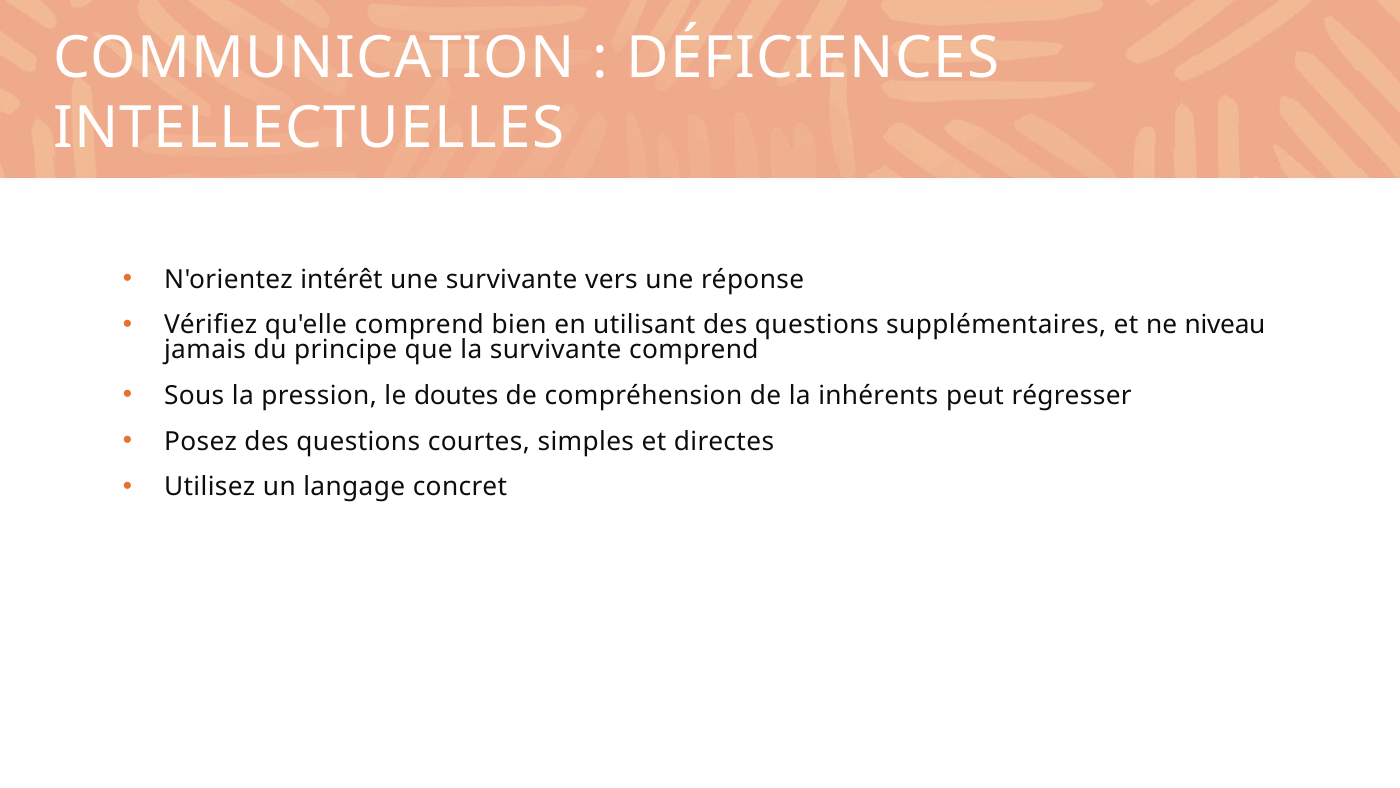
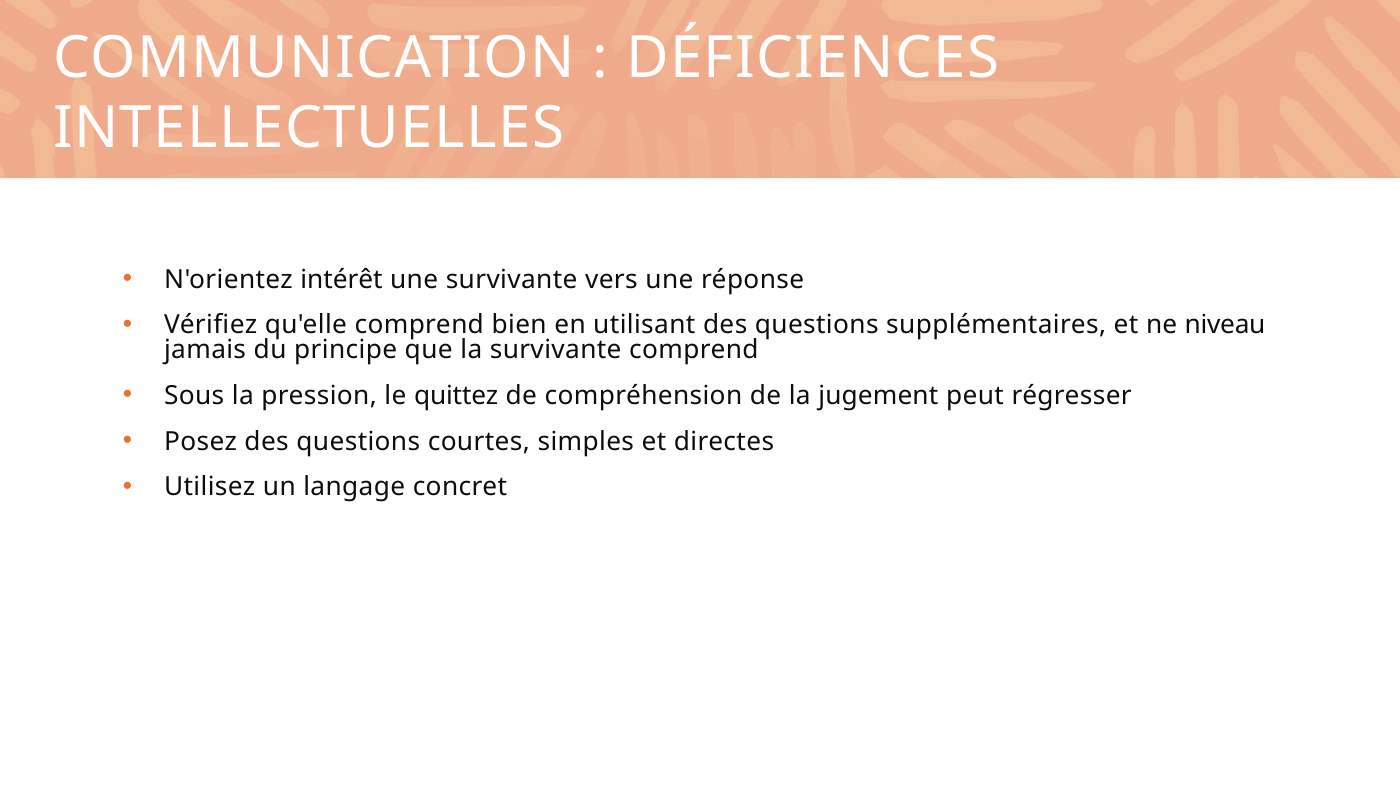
doutes: doutes -> quittez (456, 396)
inhérents: inhérents -> jugement (878, 396)
